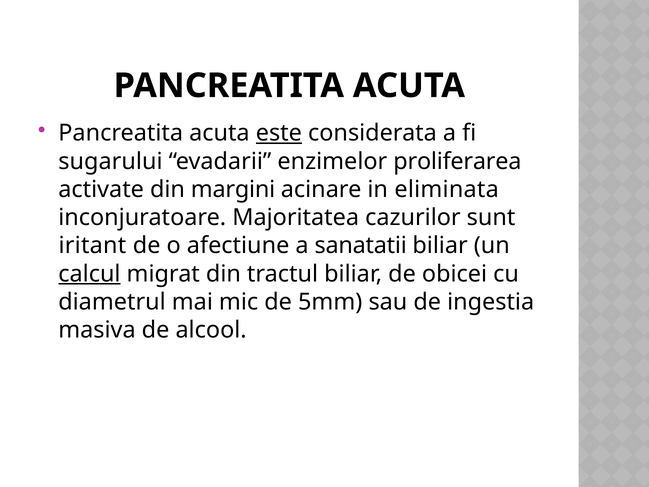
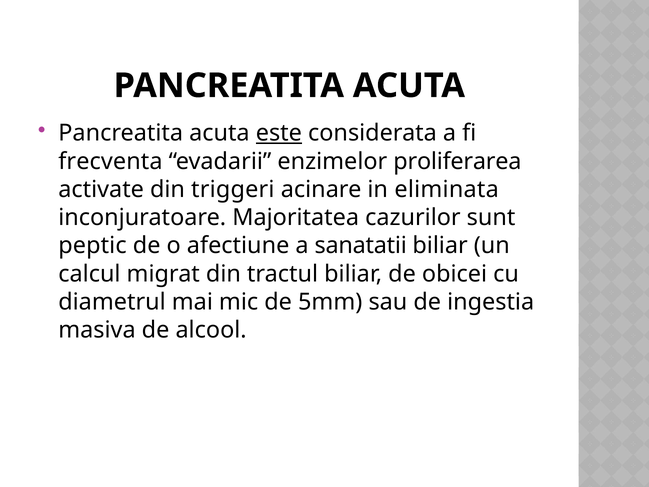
sugarului: sugarului -> frecventa (110, 161)
margini: margini -> triggeri (233, 189)
iritant: iritant -> peptic (92, 246)
calcul underline: present -> none (89, 274)
